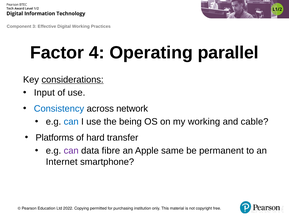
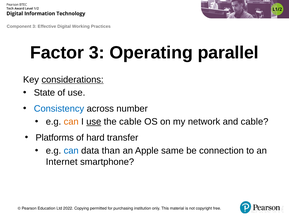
Factor 4: 4 -> 3 (97, 53)
Input: Input -> State (44, 93)
network: network -> number (132, 108)
can colour: blue -> orange (71, 122)
use underline: none -> present (94, 122)
the being: being -> cable (130, 122)
my working: working -> network (204, 122)
can colour: purple -> blue (71, 151)
fibre: fibre -> than (111, 151)
permanent: permanent -> connection (221, 151)
